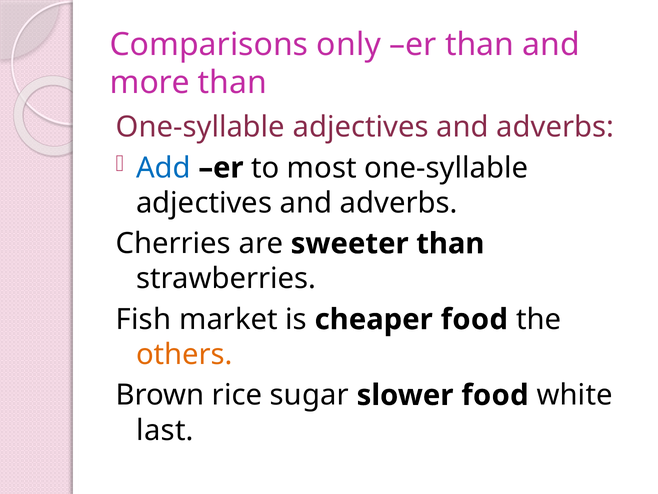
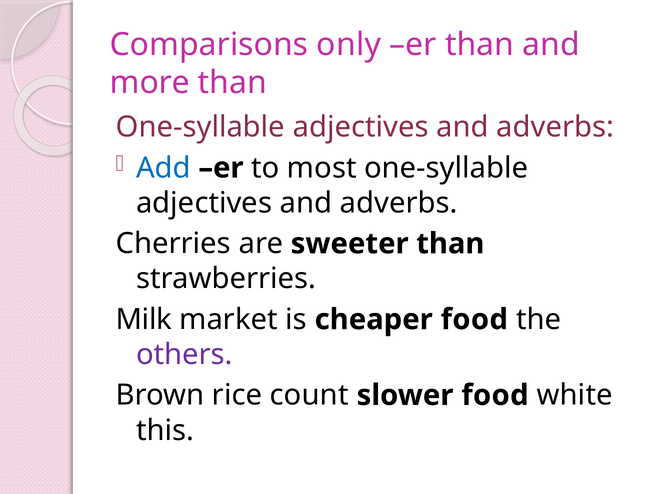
Fish: Fish -> Milk (144, 319)
others colour: orange -> purple (184, 354)
sugar: sugar -> count (309, 395)
last: last -> this (165, 430)
